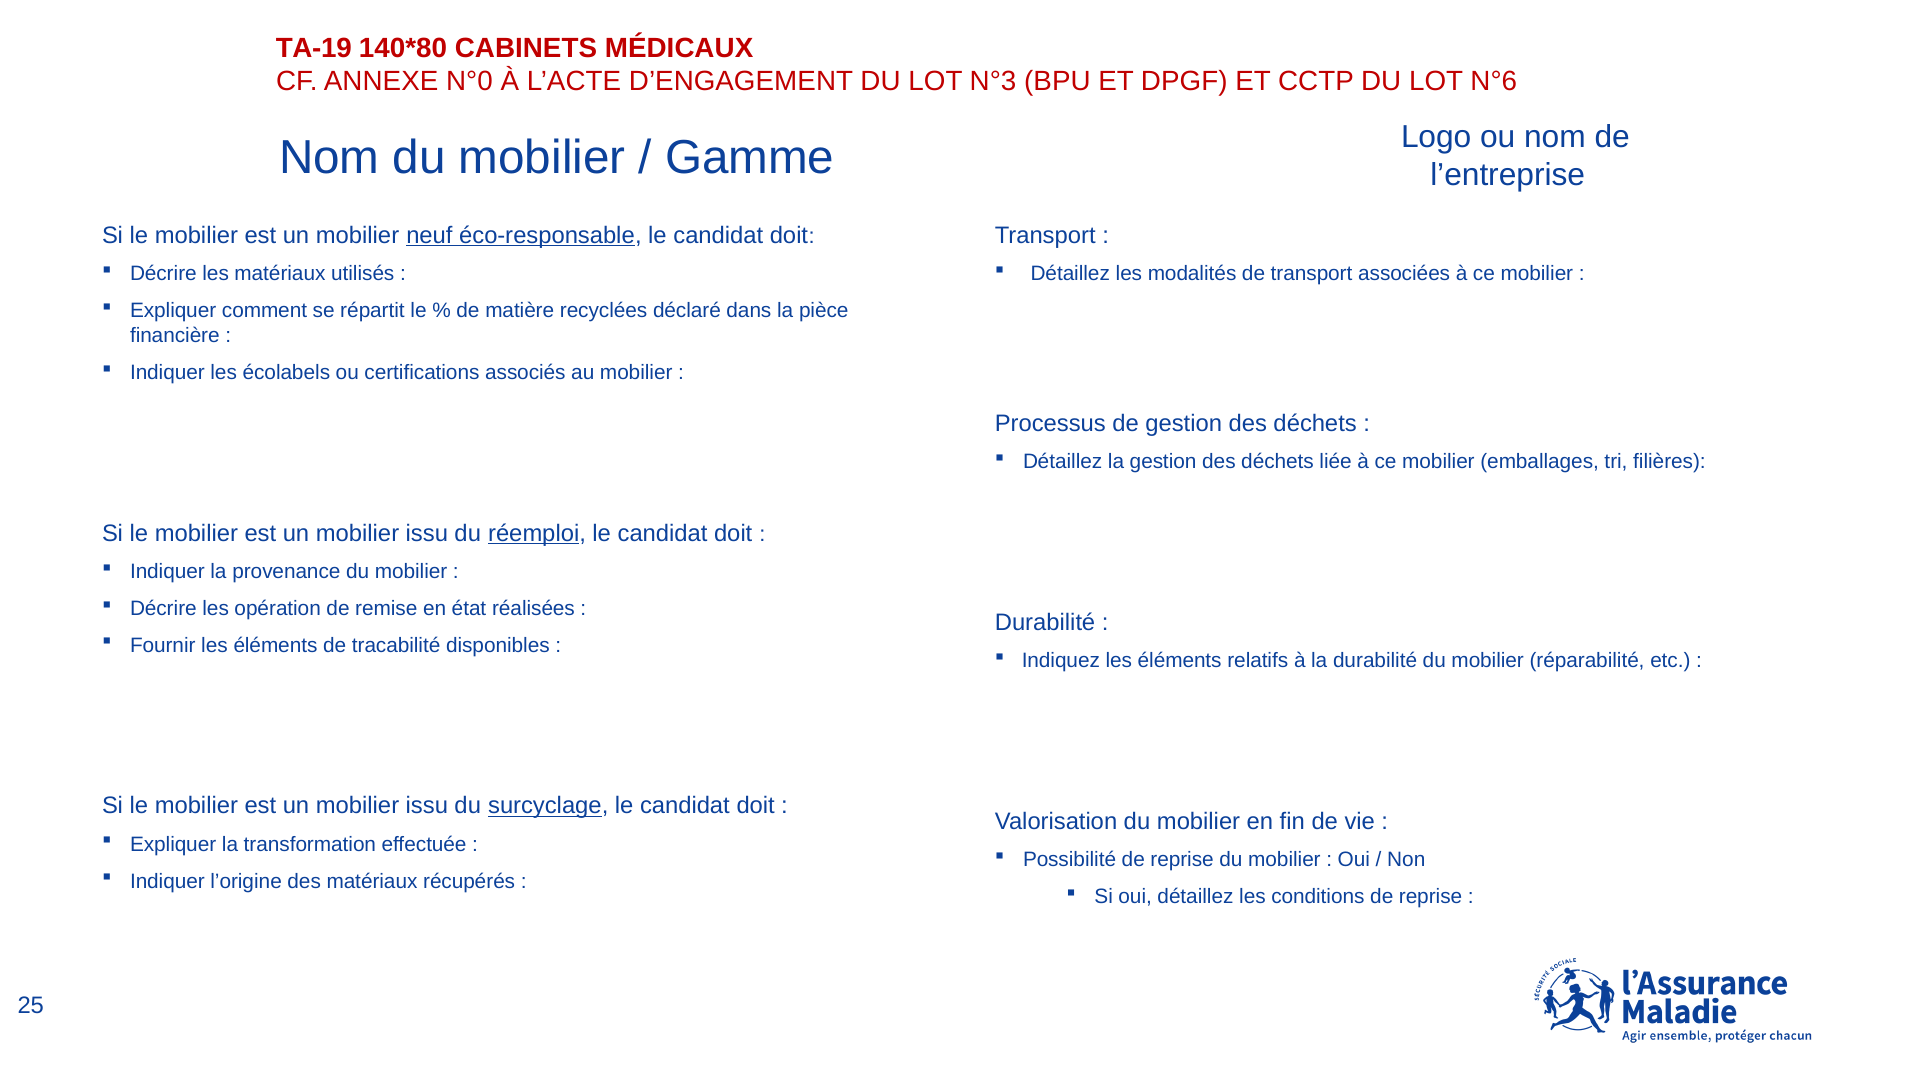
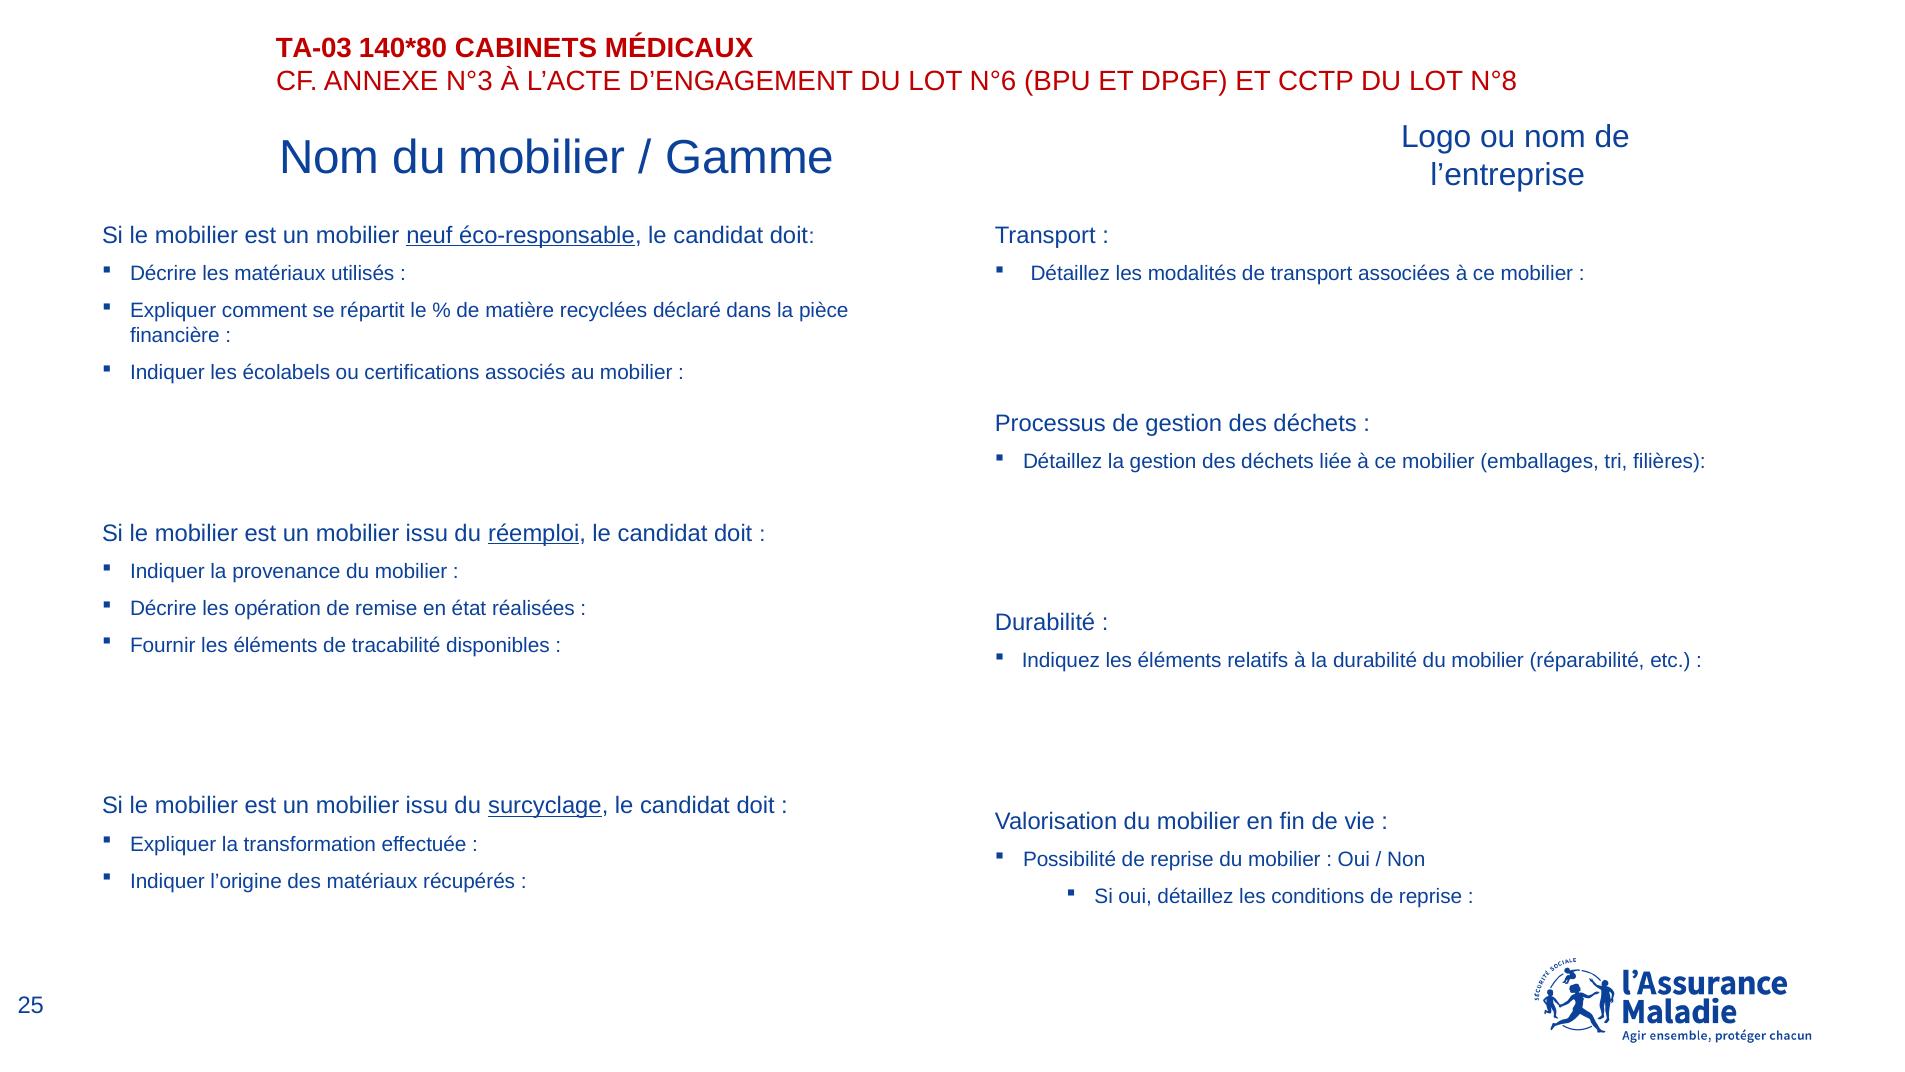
TA-19: TA-19 -> TA-03 (314, 48)
N°0: N°0 -> N°3 (469, 82)
N°3: N°3 -> N°6 (993, 82)
N°6: N°6 -> N°8 (1494, 82)
